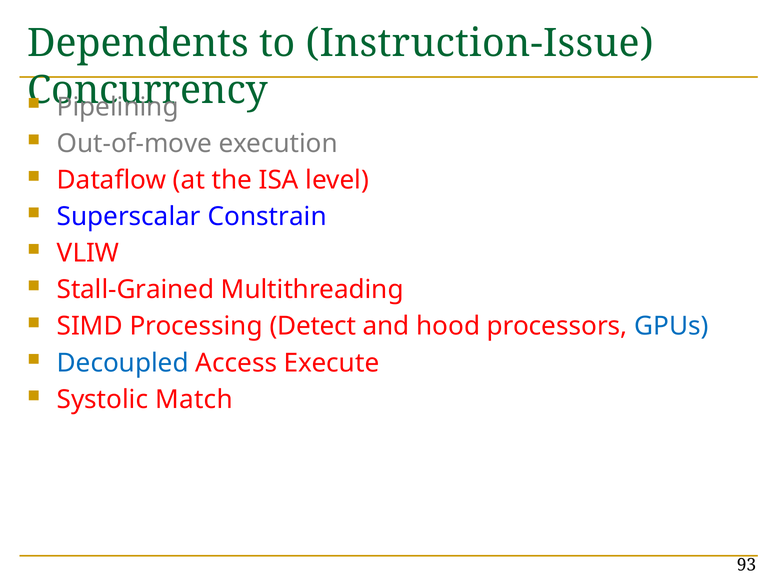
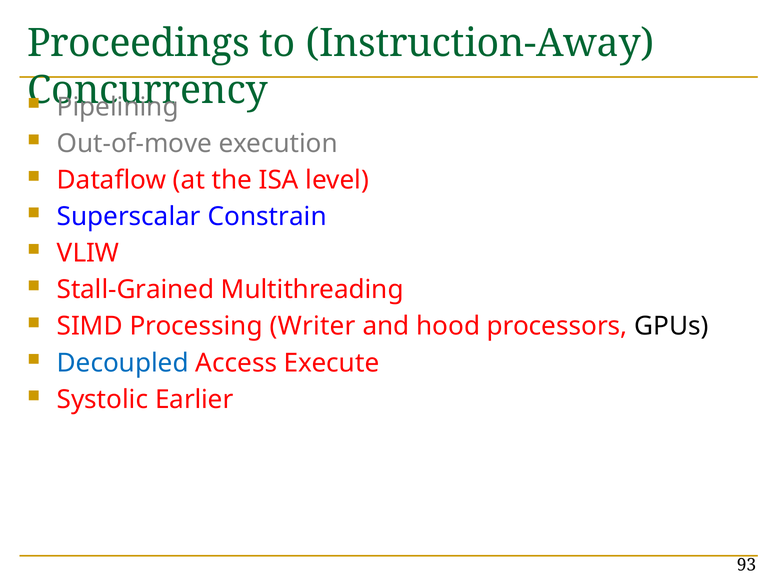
Dependents: Dependents -> Proceedings (138, 43)
Instruction-Issue: Instruction-Issue -> Instruction-Away (480, 43)
Detect: Detect -> Writer (313, 326)
GPUs colour: blue -> black (671, 326)
Match: Match -> Earlier (194, 400)
